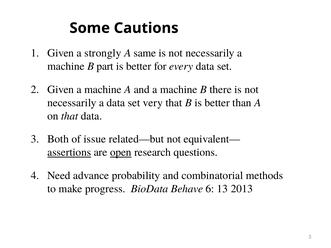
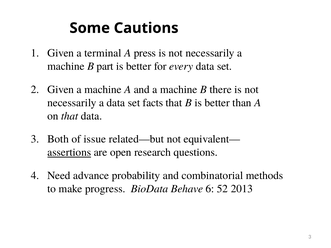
strongly: strongly -> terminal (103, 53)
same: same -> press (145, 53)
very: very -> facts (153, 103)
open underline: present -> none (121, 152)
13: 13 -> 52 (222, 189)
